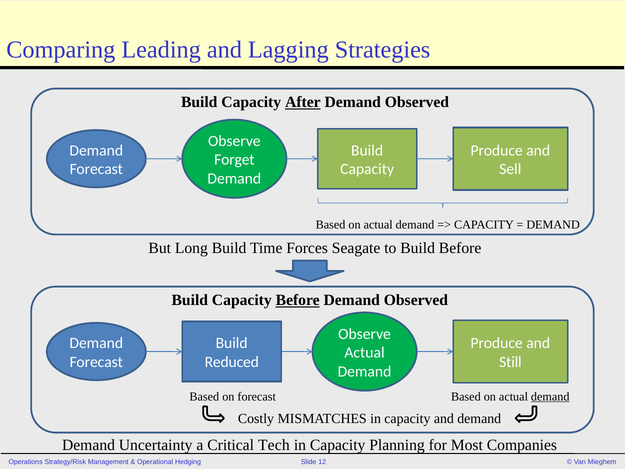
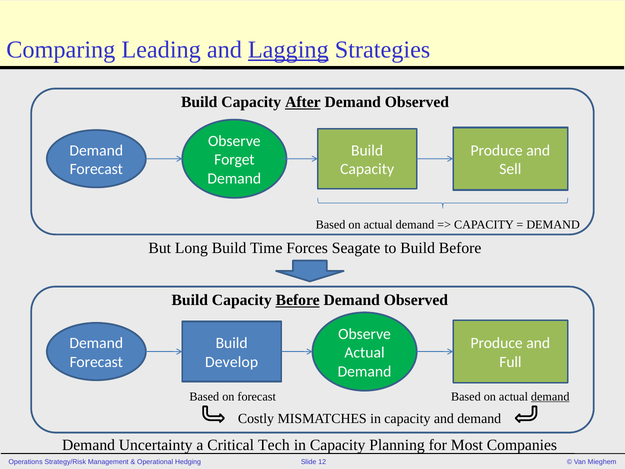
Lagging underline: none -> present (288, 50)
Reduced: Reduced -> Develop (232, 362)
Still: Still -> Full (510, 362)
